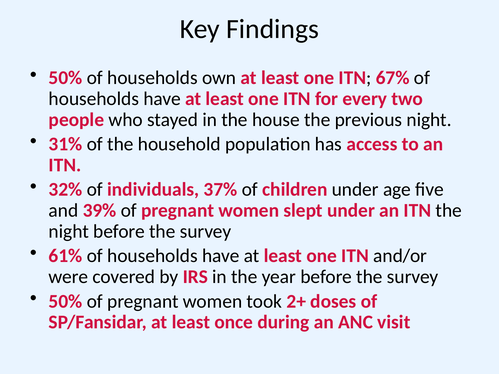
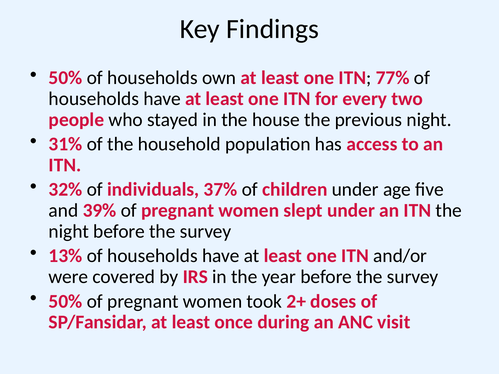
67%: 67% -> 77% (393, 78)
61%: 61% -> 13% (66, 256)
